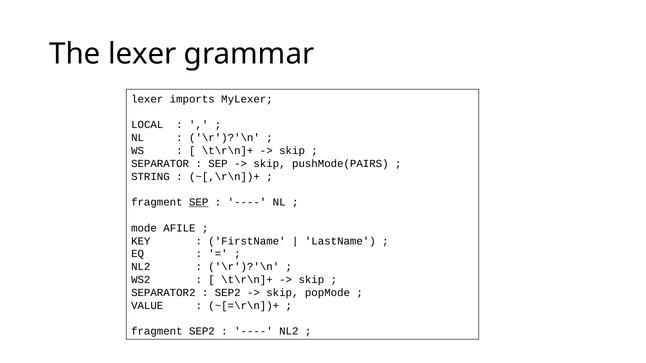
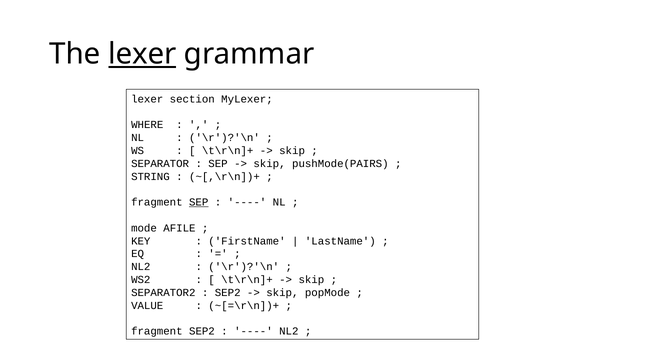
lexer underline: none -> present (142, 54)
imports: imports -> section (192, 99)
LOCAL: LOCAL -> WHERE (147, 125)
